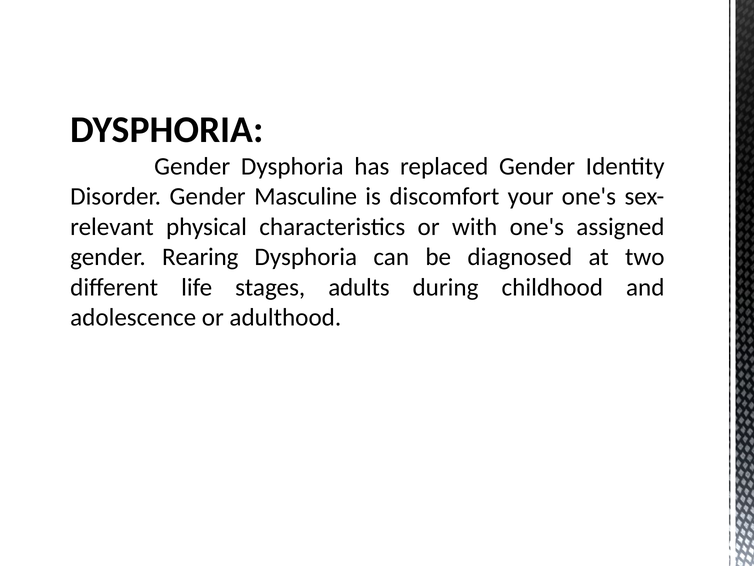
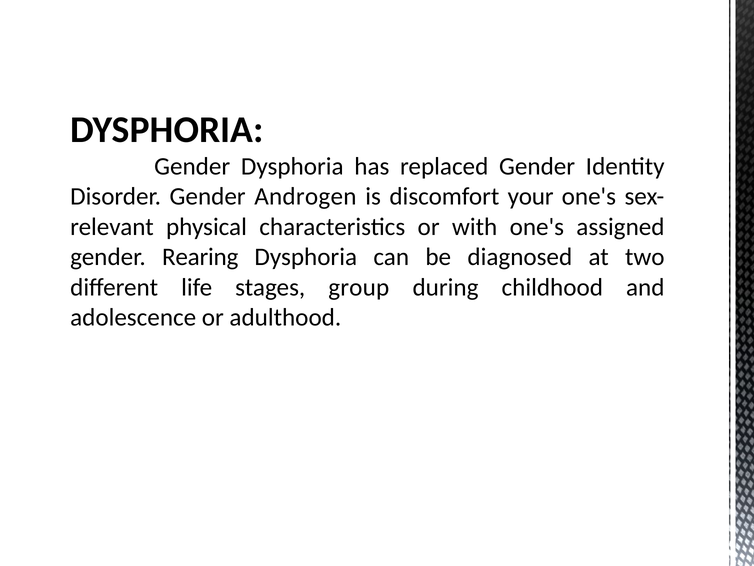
Masculine: Masculine -> Androgen (305, 196)
adults: adults -> group (359, 287)
